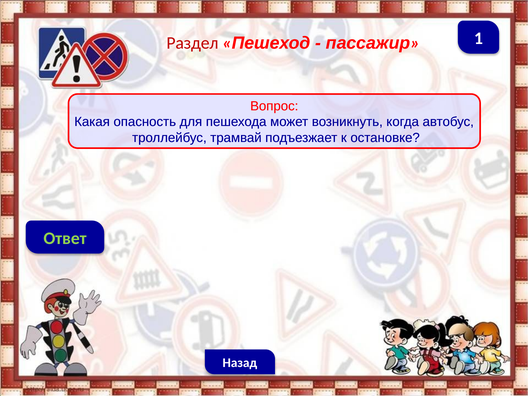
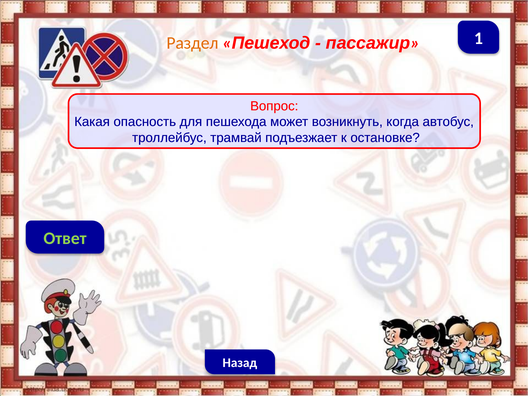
Раздел colour: red -> orange (192, 43)
